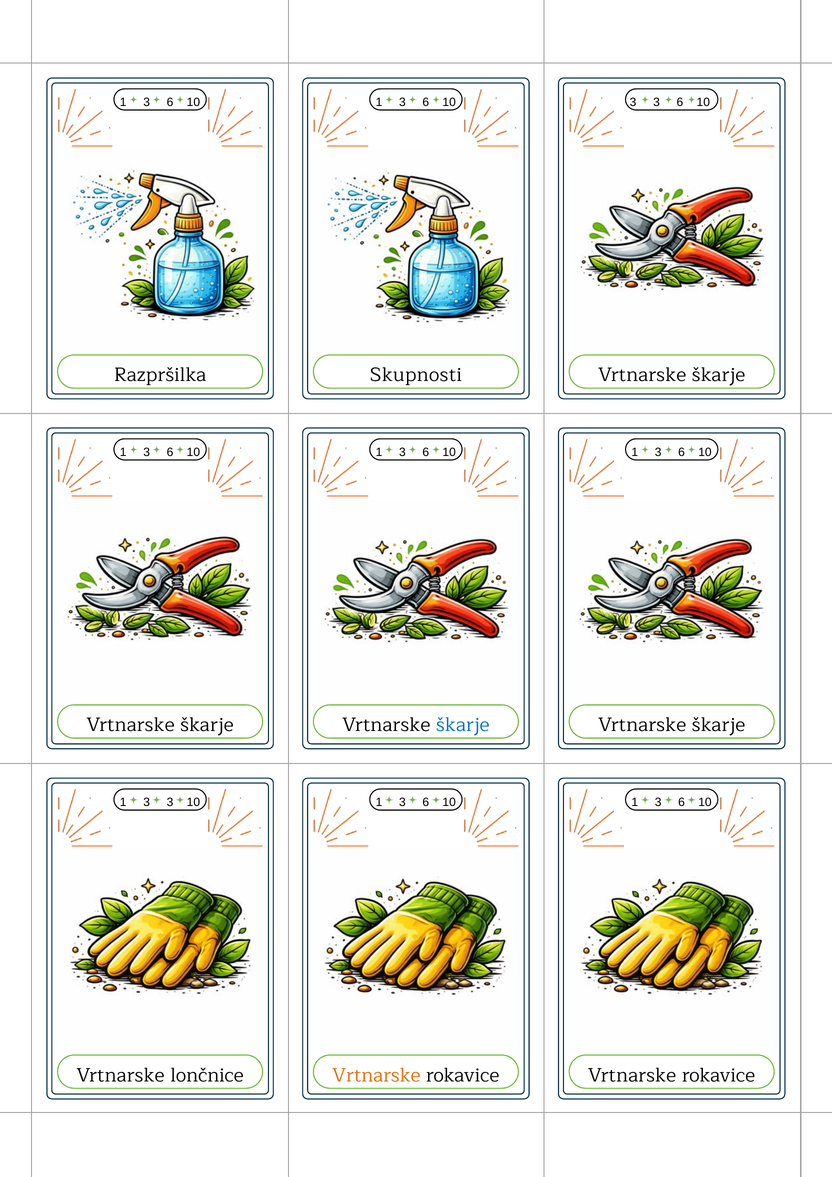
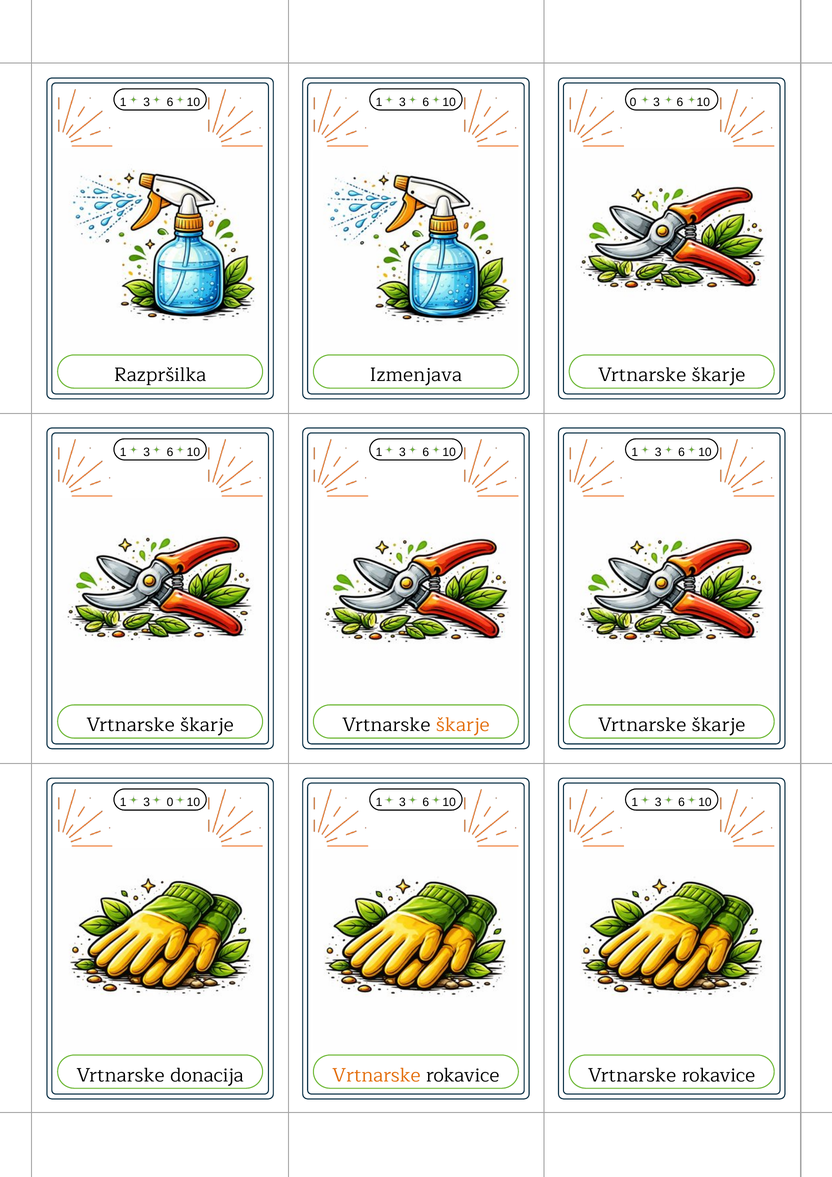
10 3: 3 -> 0 (633, 102)
Skupnosti: Skupnosti -> Izmenjava (416, 375)
škarje colour: blue -> orange (463, 725)
1 3 3: 3 -> 0 (170, 802)
lončnice: lončnice -> donacija (207, 1075)
